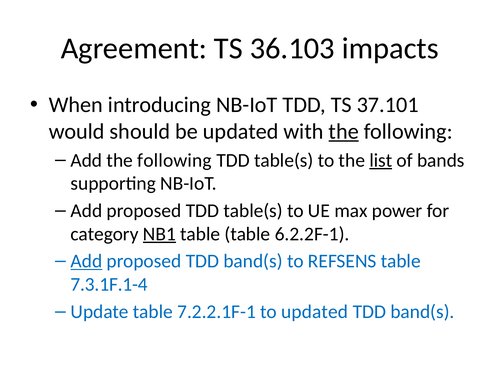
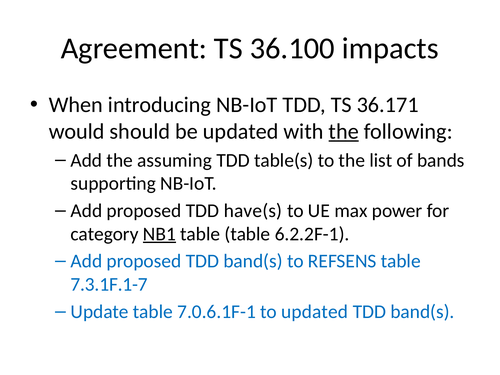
36.103: 36.103 -> 36.100 (292, 48)
37.101: 37.101 -> 36.171 (388, 105)
Add the following: following -> assuming (175, 160)
list underline: present -> none (381, 160)
proposed TDD table(s: table(s -> have(s (253, 211)
Add underline: present -> none (86, 261)
7.3.1F.1-4: 7.3.1F.1-4 -> 7.3.1F.1-7 (109, 285)
7.2.2.1F-1: 7.2.2.1F-1 -> 7.0.6.1F-1 (217, 312)
